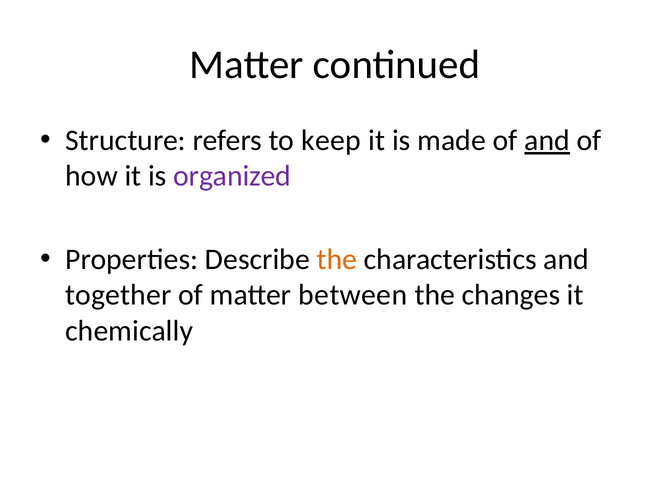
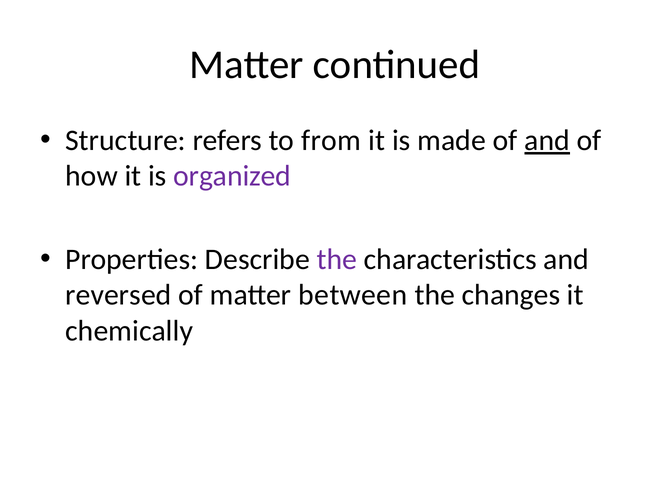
keep: keep -> from (331, 141)
the colour: orange -> purple (337, 260)
together: together -> reversed (118, 295)
